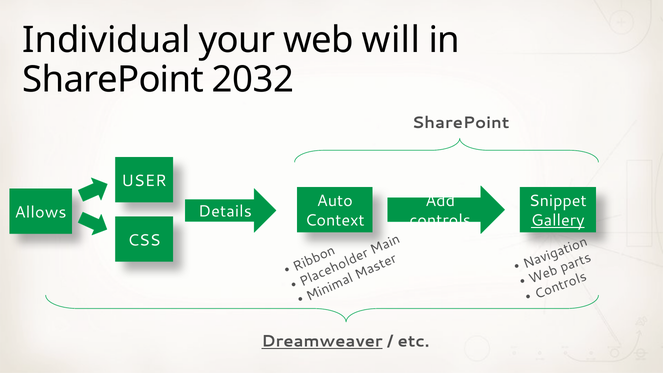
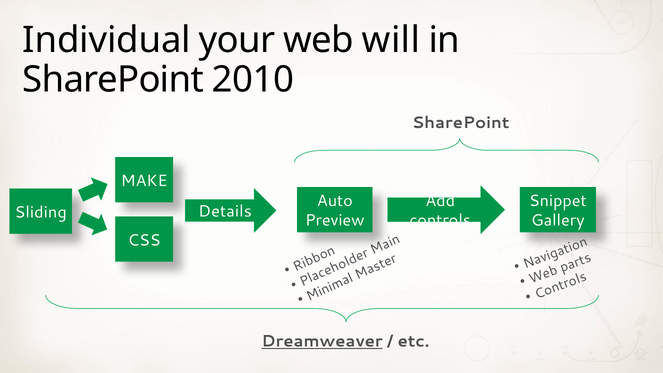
2032: 2032 -> 2010 (253, 80)
USER: USER -> MAKE (144, 181)
Allows: Allows -> Sliding (41, 212)
Context: Context -> Preview (335, 221)
Gallery underline: present -> none (558, 221)
